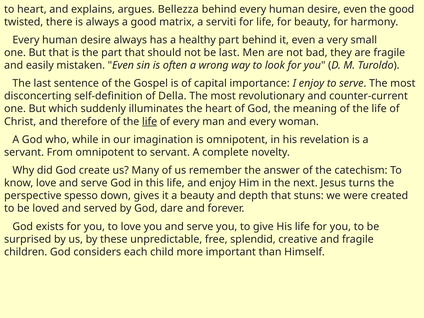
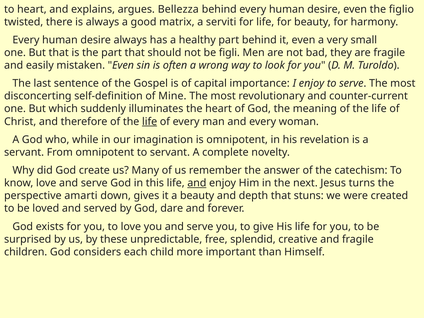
the good: good -> figlio (401, 9)
be last: last -> figli (229, 53)
Della: Della -> Mine (172, 96)
and underline: none -> present (197, 183)
spesso: spesso -> amarti (81, 196)
